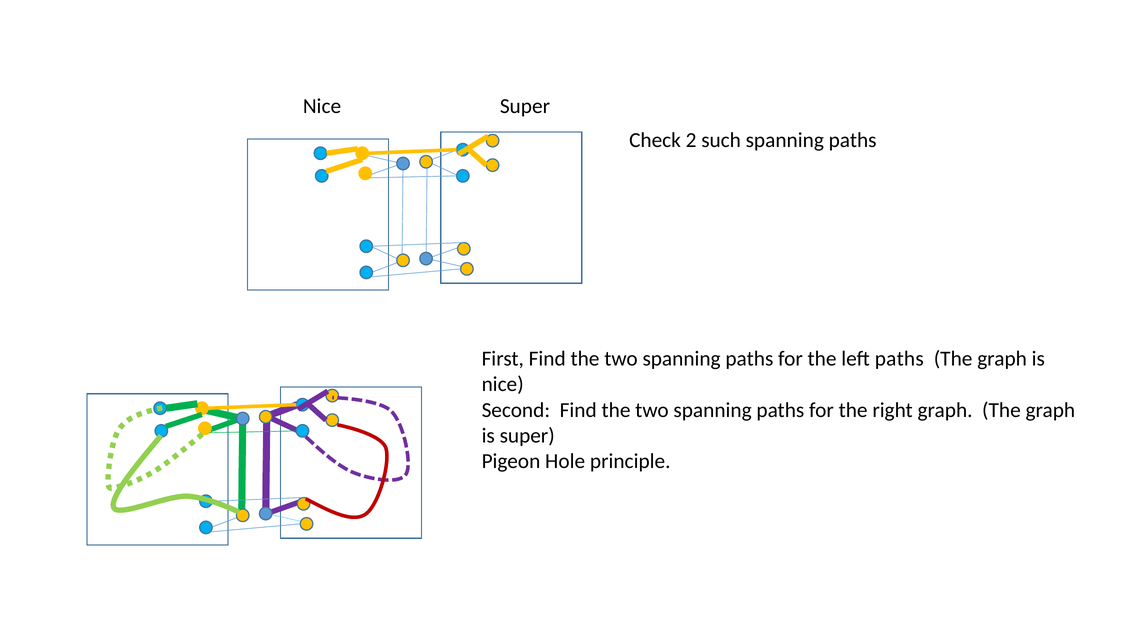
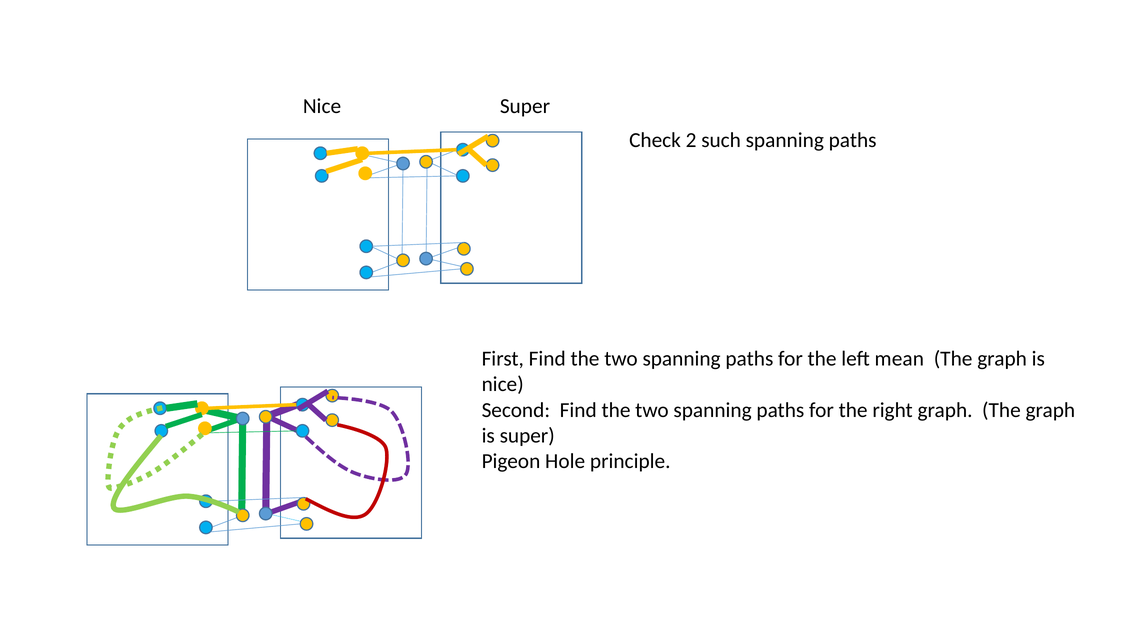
left paths: paths -> mean (899, 359)
